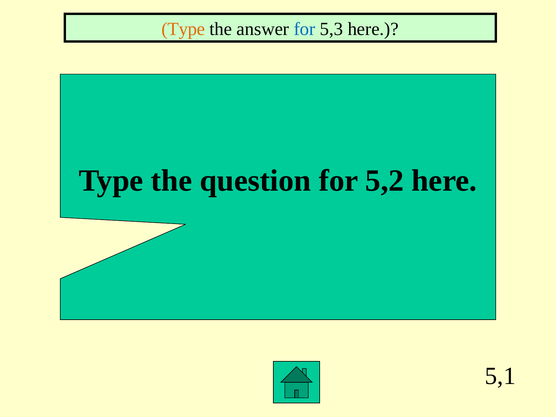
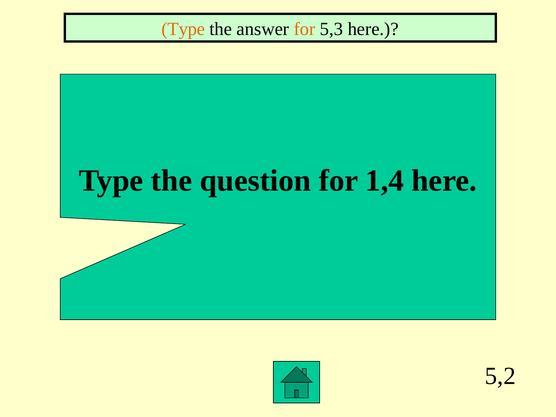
for colour: blue -> orange (305, 29)
5,2: 5,2 -> 1,4 (385, 181)
5,1: 5,1 -> 5,2 (500, 376)
